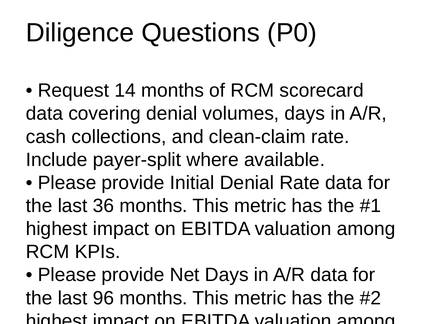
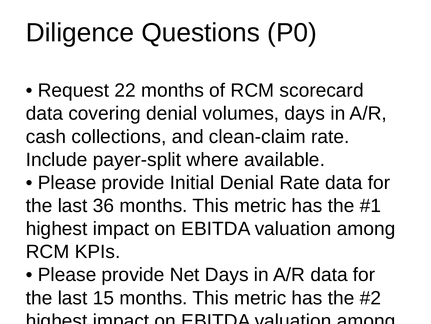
14: 14 -> 22 (125, 90)
96: 96 -> 15 (104, 297)
